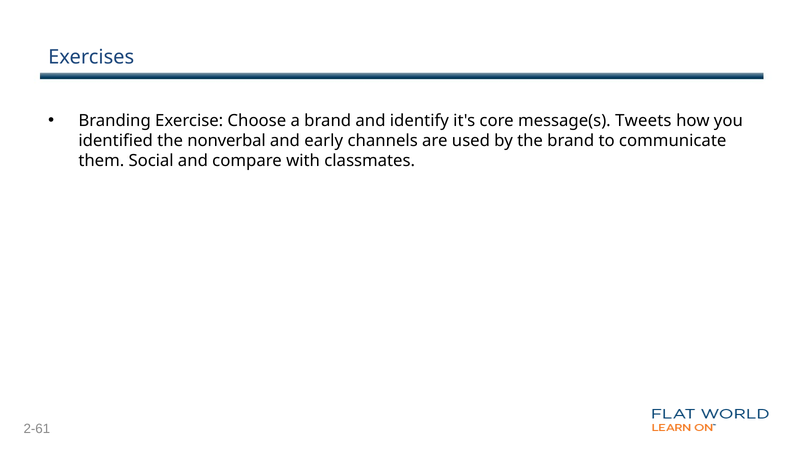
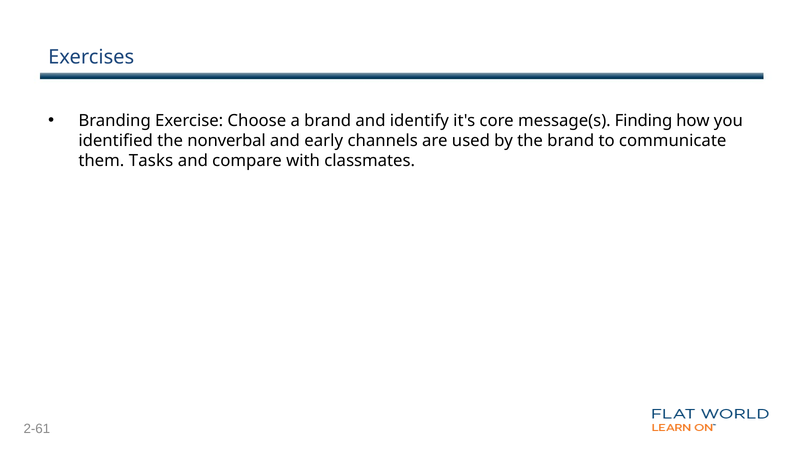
Tweets: Tweets -> Finding (644, 121)
Social: Social -> Tasks (151, 161)
